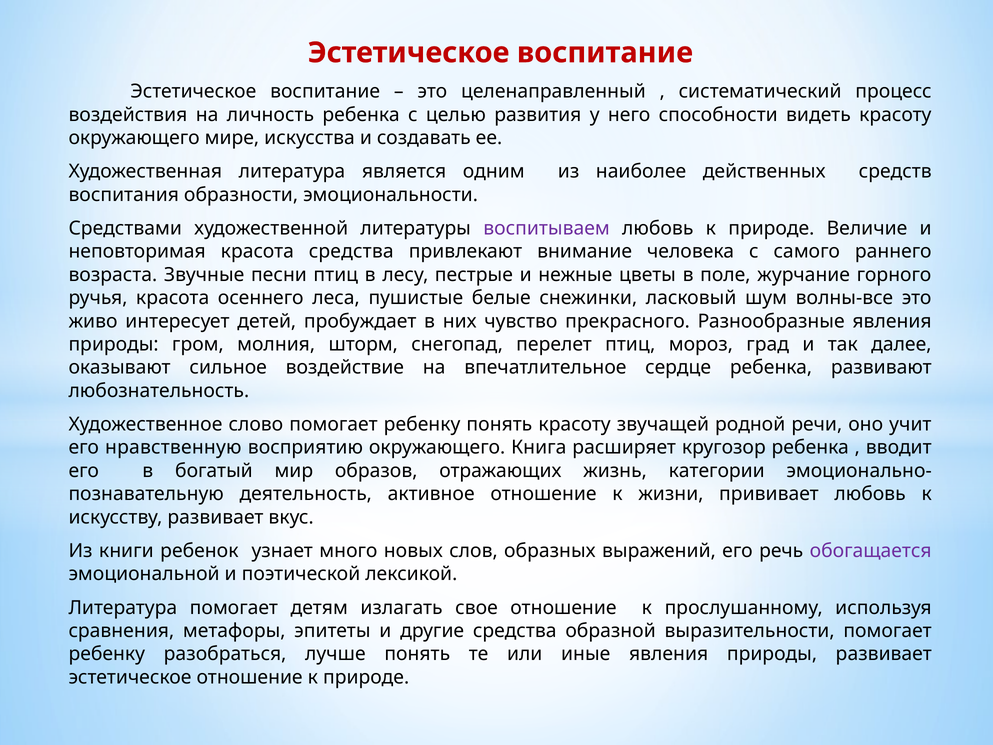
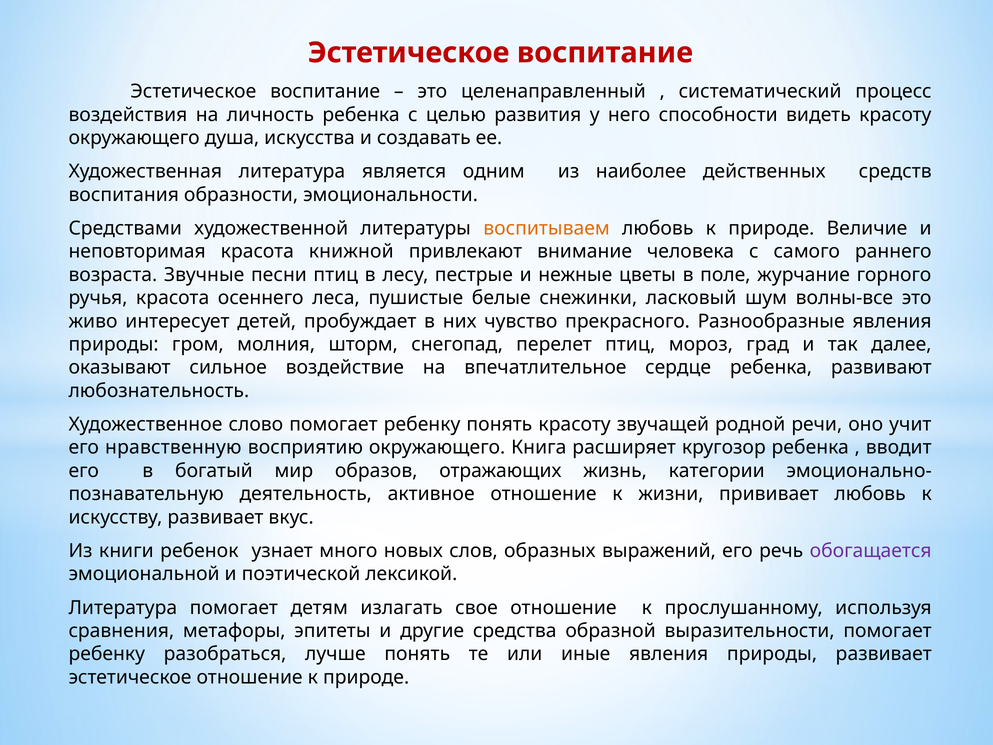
мире: мире -> душа (232, 138)
воспитываем colour: purple -> orange (547, 228)
красота средства: средства -> книжной (351, 251)
